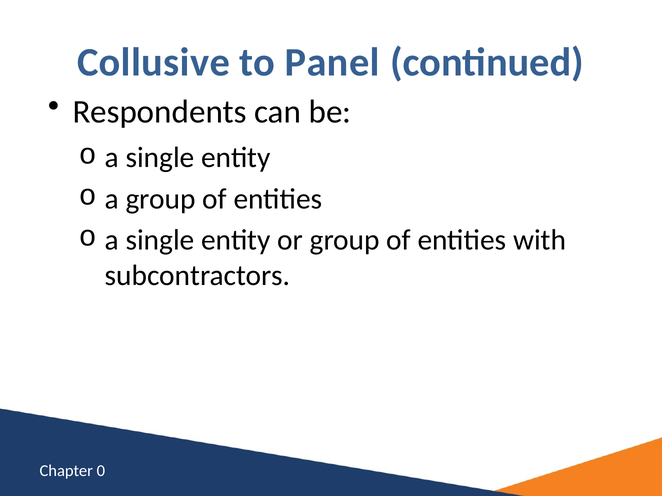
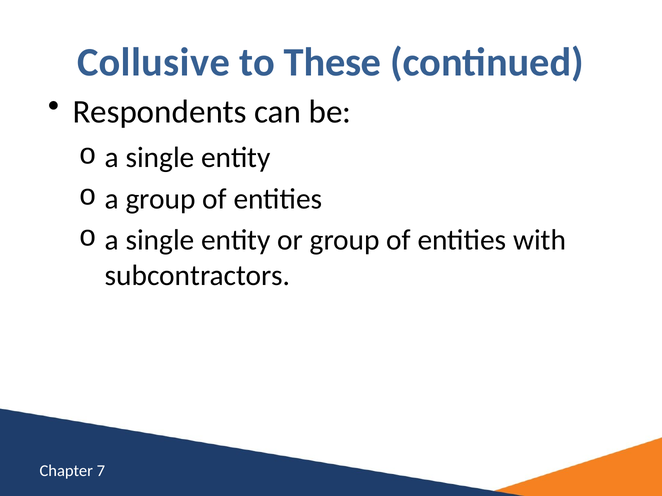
Panel: Panel -> These (333, 62)
0: 0 -> 7 (101, 471)
